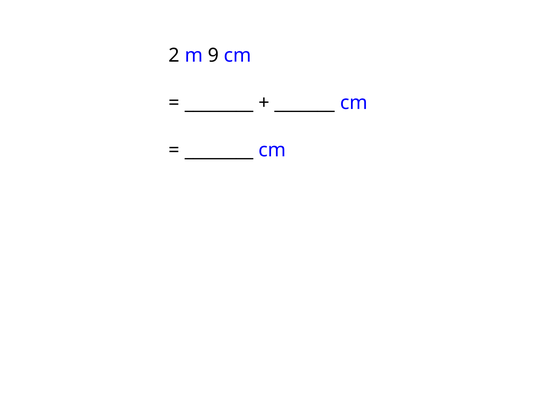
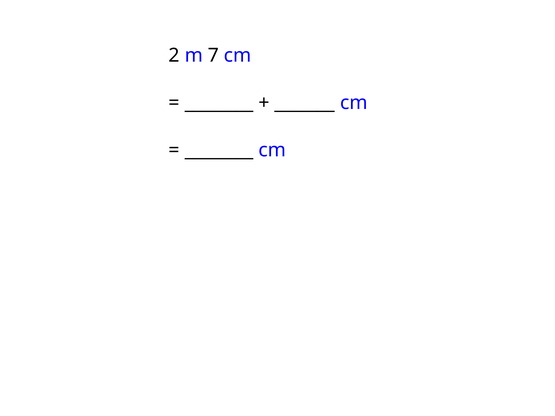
9: 9 -> 7 (213, 55)
